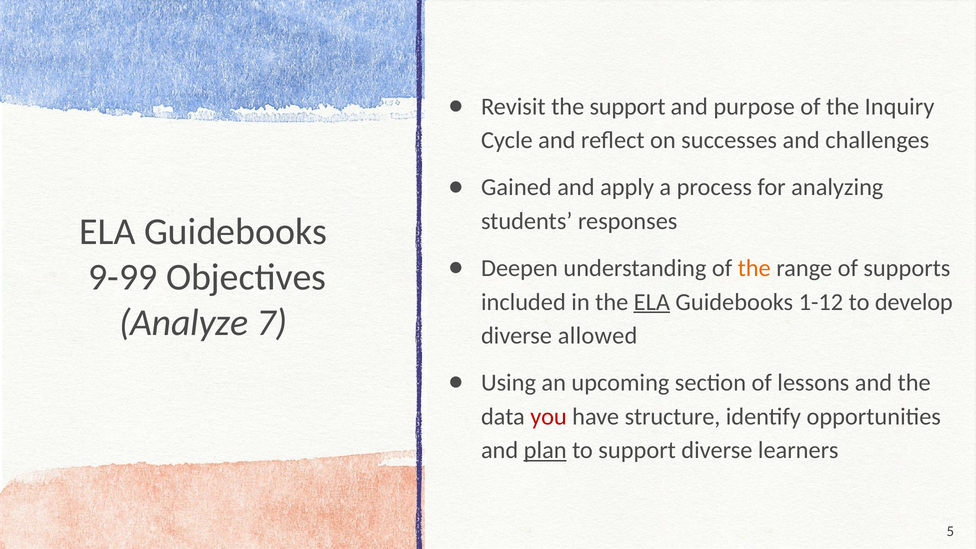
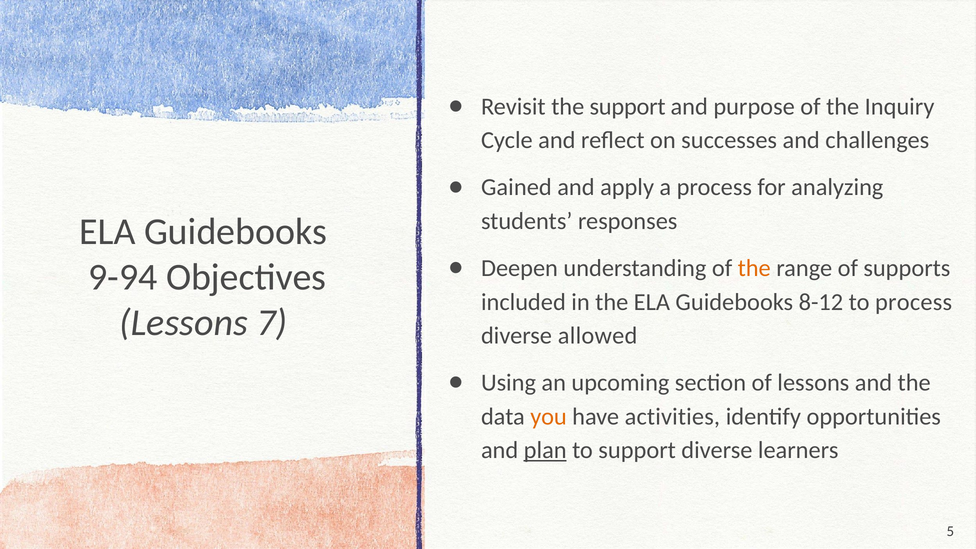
9-99: 9-99 -> 9-94 (123, 277)
ELA underline: present -> none (652, 302)
1-12: 1-12 -> 8-12 (821, 302)
to develop: develop -> process (914, 302)
Analyze: Analyze -> Lessons (183, 323)
you colour: red -> orange (549, 417)
structure: structure -> activities (672, 417)
